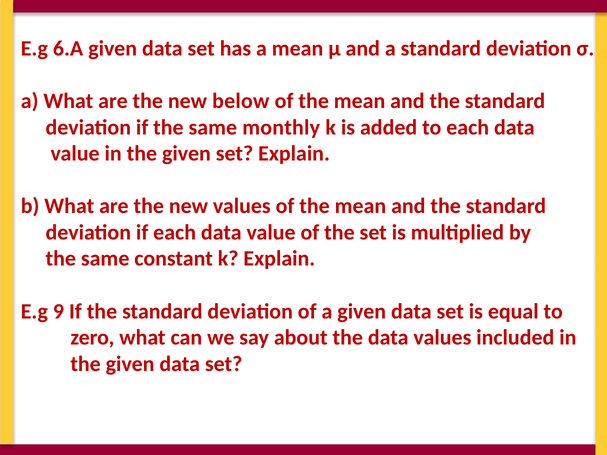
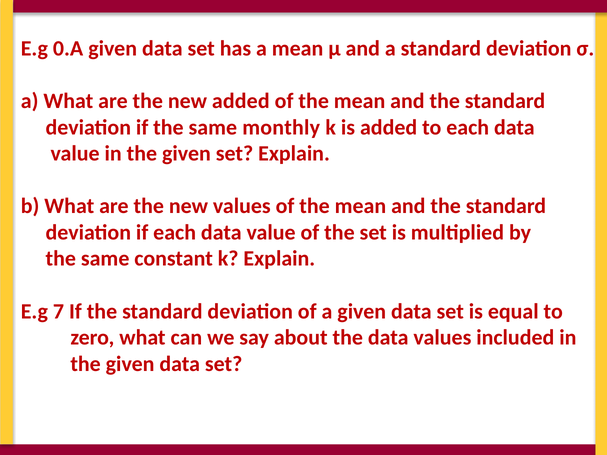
6.A: 6.A -> 0.A (68, 49)
new below: below -> added (241, 101)
9: 9 -> 7 (58, 311)
